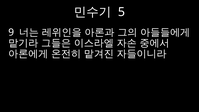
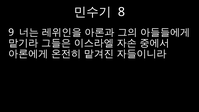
5: 5 -> 8 (121, 12)
